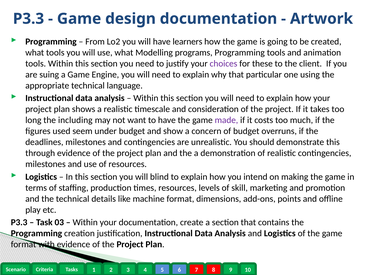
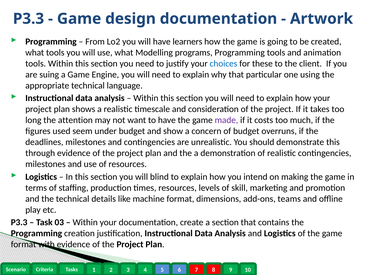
choices colour: purple -> blue (224, 64)
including: including -> attention (75, 120)
points: points -> teams (289, 199)
